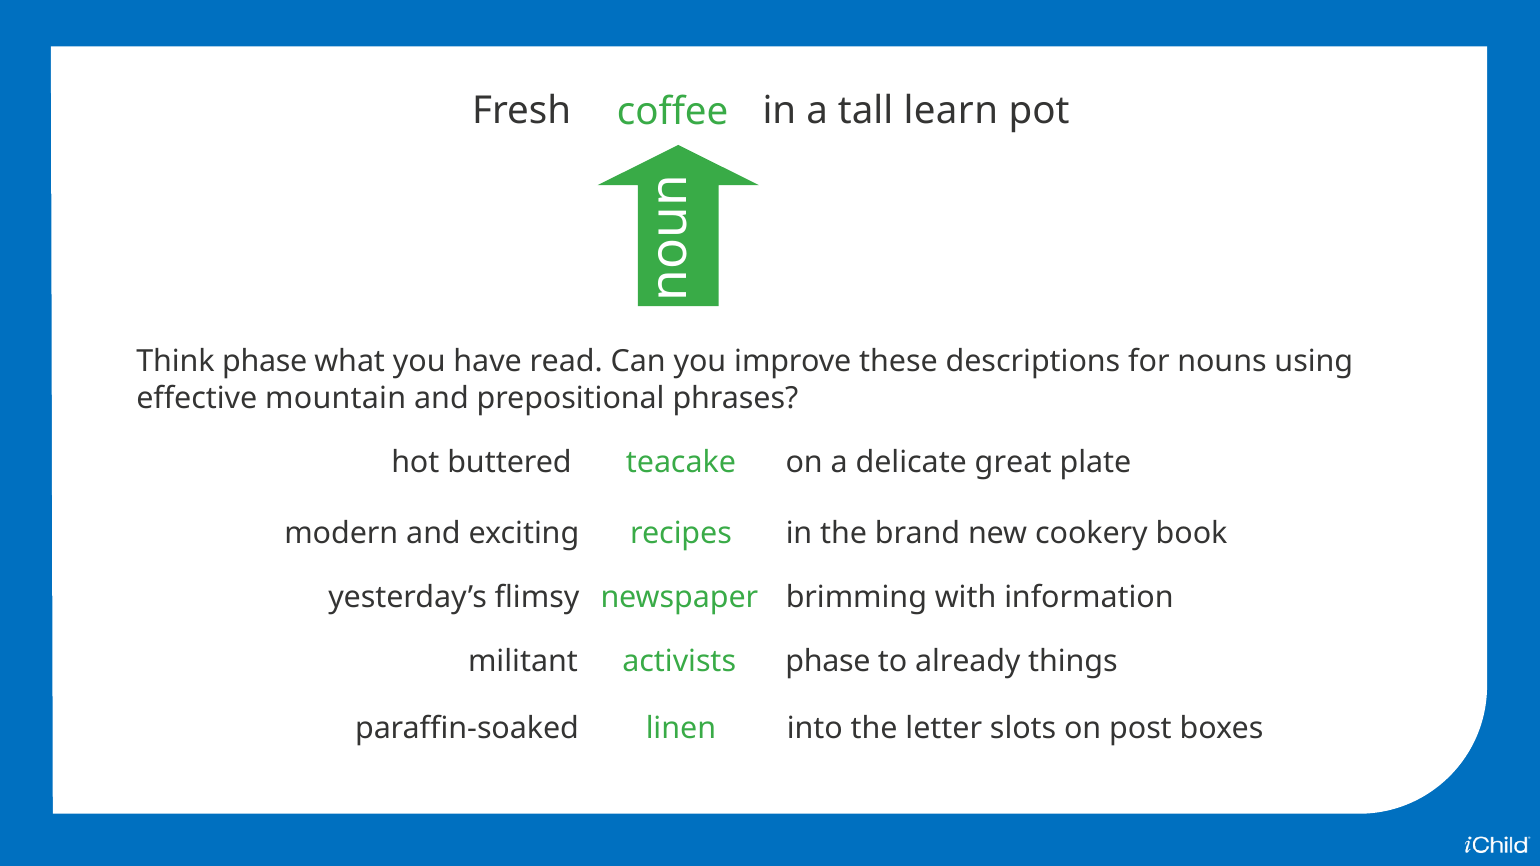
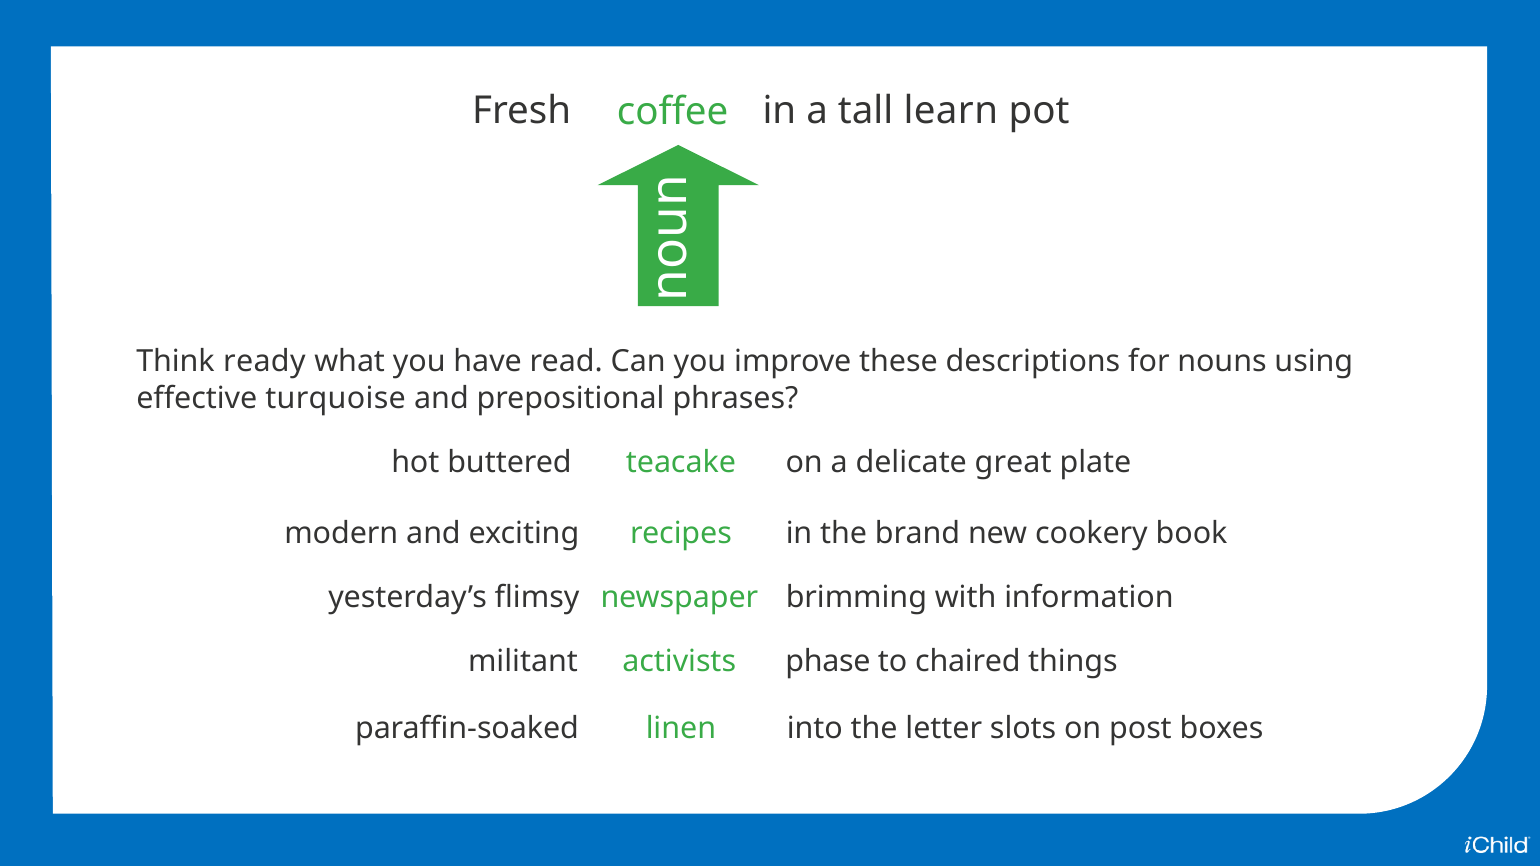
Think phase: phase -> ready (264, 362)
mountain: mountain -> turquoise (336, 398)
already: already -> chaired (968, 661)
